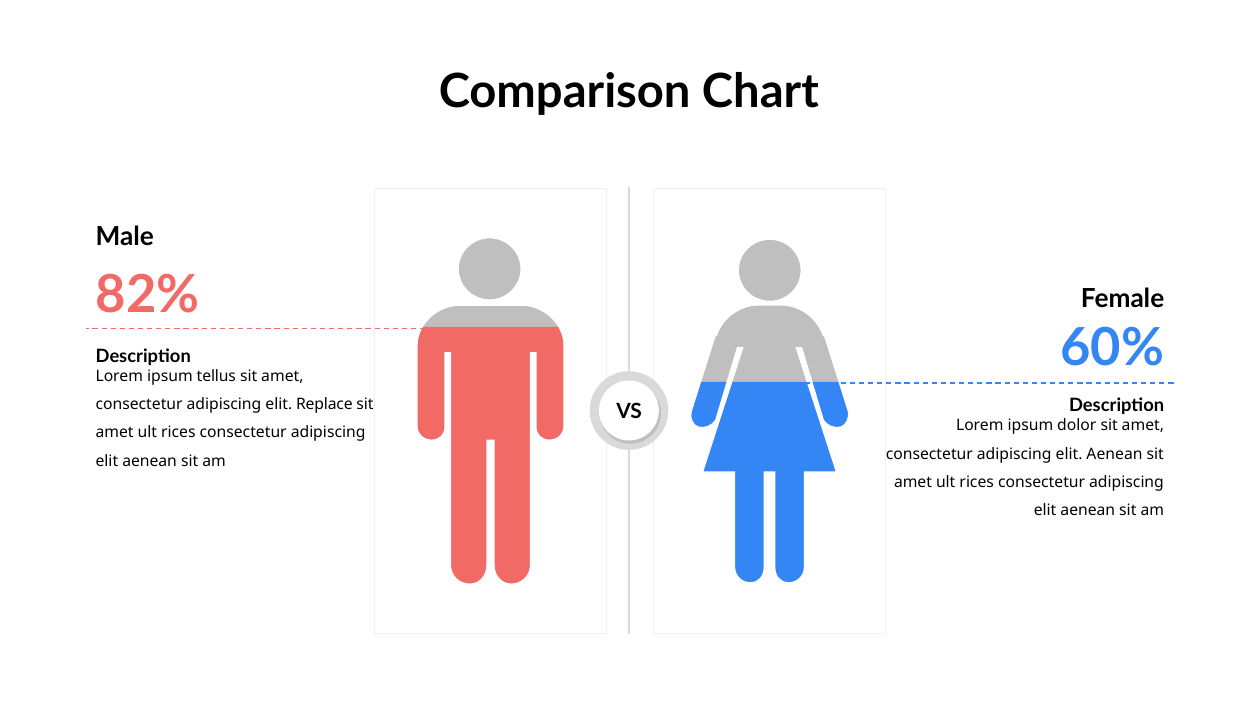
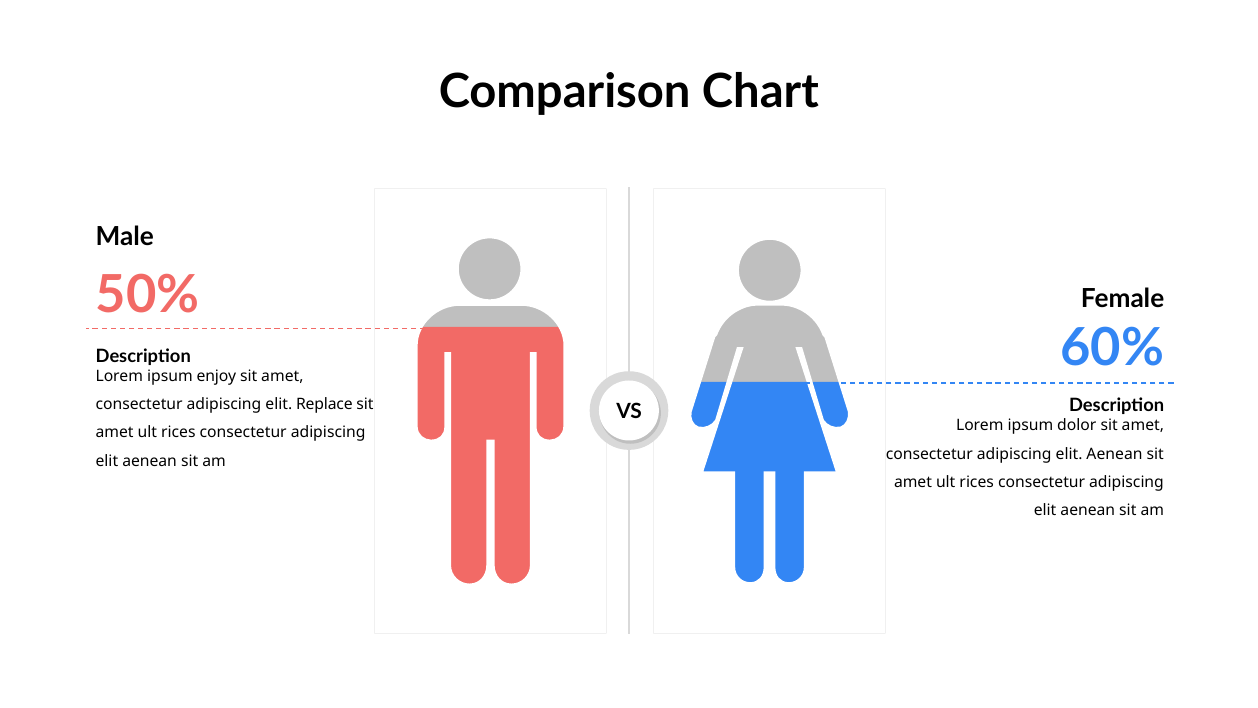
82%: 82% -> 50% (148, 295)
tellus: tellus -> enjoy (216, 376)
